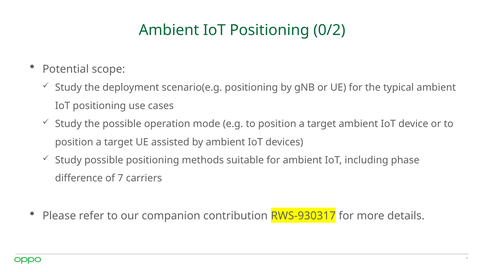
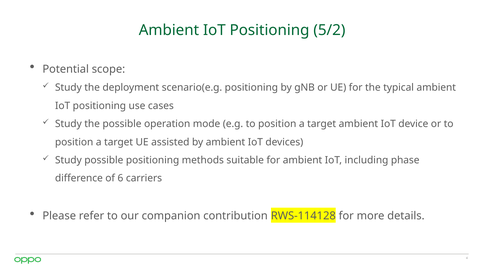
0/2: 0/2 -> 5/2 (329, 30)
7: 7 -> 6 (120, 178)
RWS-930317: RWS-930317 -> RWS-114128 (303, 216)
